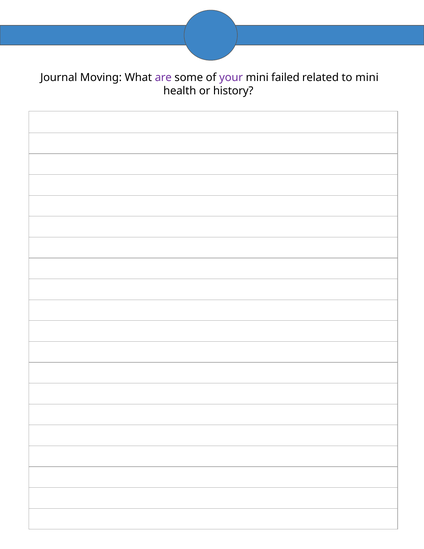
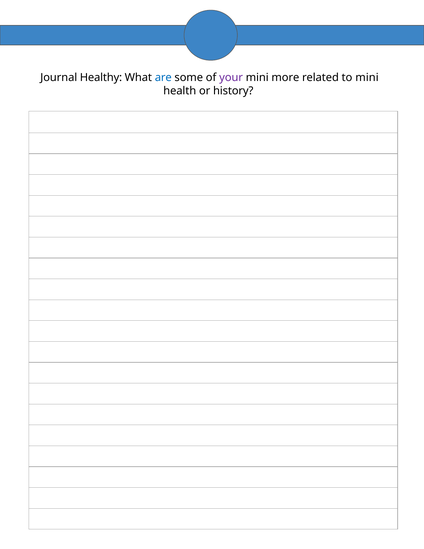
Moving: Moving -> Healthy (101, 78)
are colour: purple -> blue (163, 78)
failed: failed -> more (285, 78)
